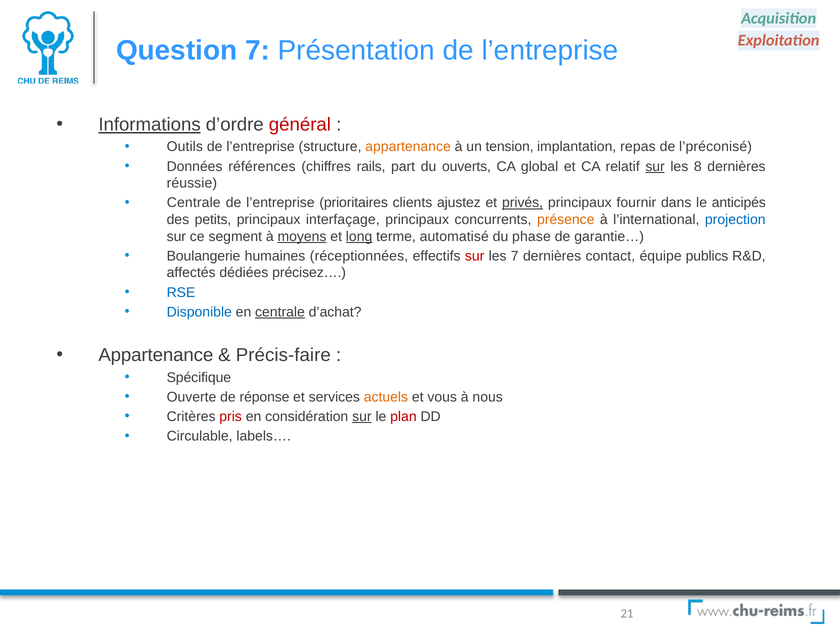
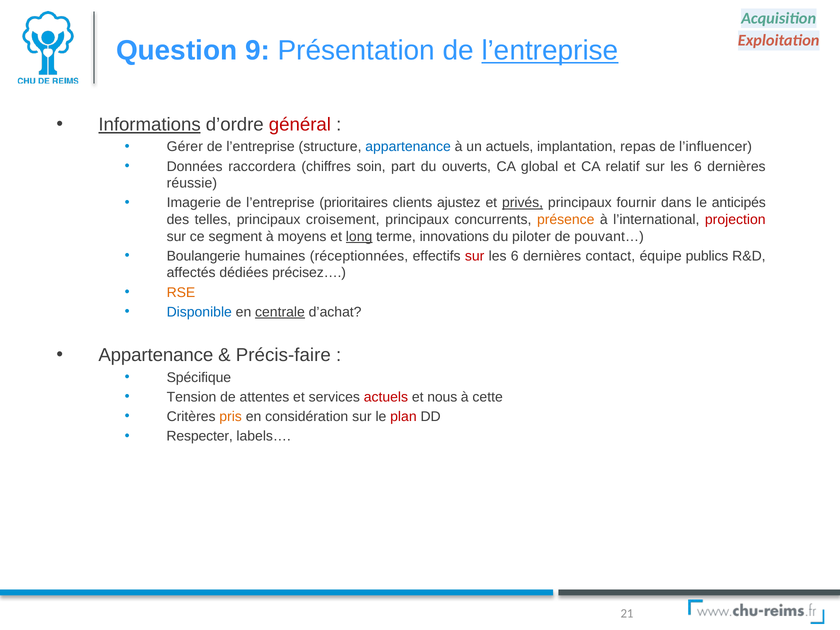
Question 7: 7 -> 9 (258, 51)
l’entreprise underline: none -> present (550, 51)
Outils: Outils -> Gérer (185, 147)
appartenance colour: orange -> blue (408, 147)
un tension: tension -> actuels (510, 147)
l’préconisé: l’préconisé -> l’influencer (716, 147)
références: références -> raccordera (262, 166)
rails: rails -> soin (371, 166)
sur underline: present -> none (655, 166)
8: 8 -> 6 (698, 166)
Centrale: Centrale -> Imagerie (194, 203)
petits: petits -> telles (213, 220)
interfaçage: interfaçage -> croisement (343, 220)
projection colour: blue -> red (735, 220)
moyens underline: present -> none (302, 236)
automatisé: automatisé -> innovations (454, 236)
phase: phase -> piloter (531, 236)
garantie…: garantie… -> pouvant… (609, 236)
7: 7 -> 6 (515, 256)
RSE colour: blue -> orange (181, 292)
Ouverte: Ouverte -> Tension (192, 397)
réponse: réponse -> attentes (264, 397)
actuels colour: orange -> red (386, 397)
vous: vous -> nous (442, 397)
nous: nous -> cette (488, 397)
pris colour: red -> orange (231, 417)
sur underline: present -> none (362, 417)
Circulable: Circulable -> Respecter (200, 436)
